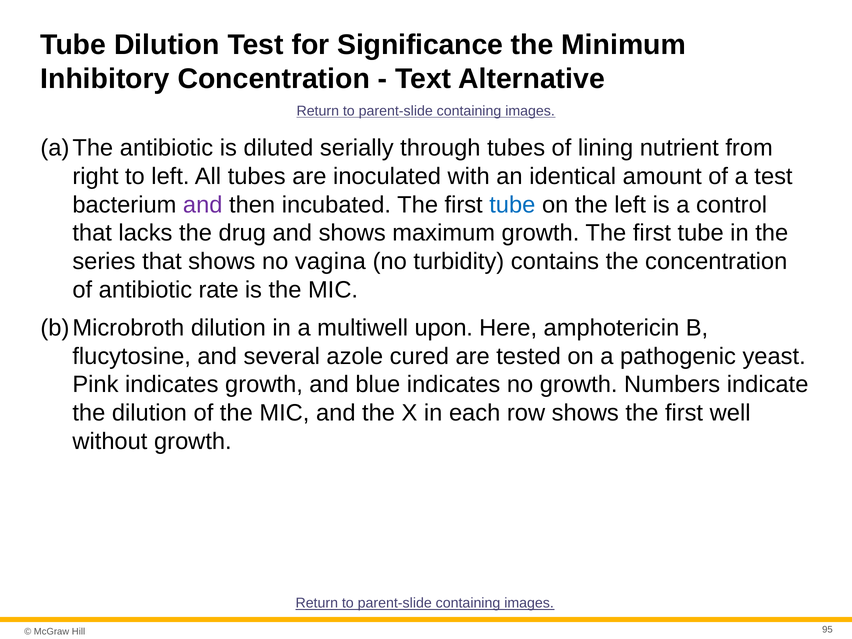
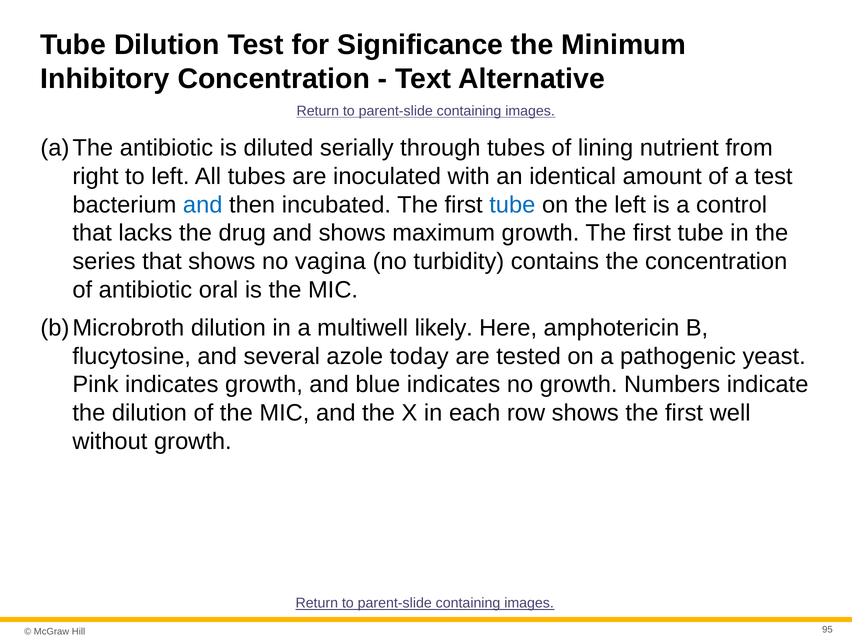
and colour: purple -> blue (203, 205)
rate: rate -> oral (219, 290)
upon: upon -> likely (444, 328)
cured: cured -> today (419, 356)
